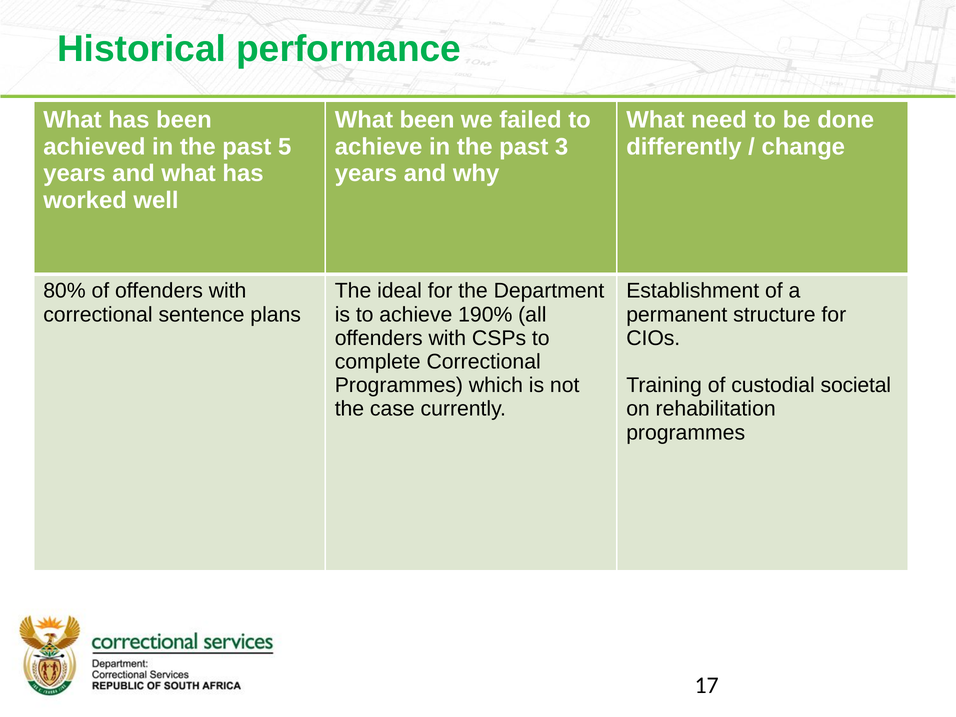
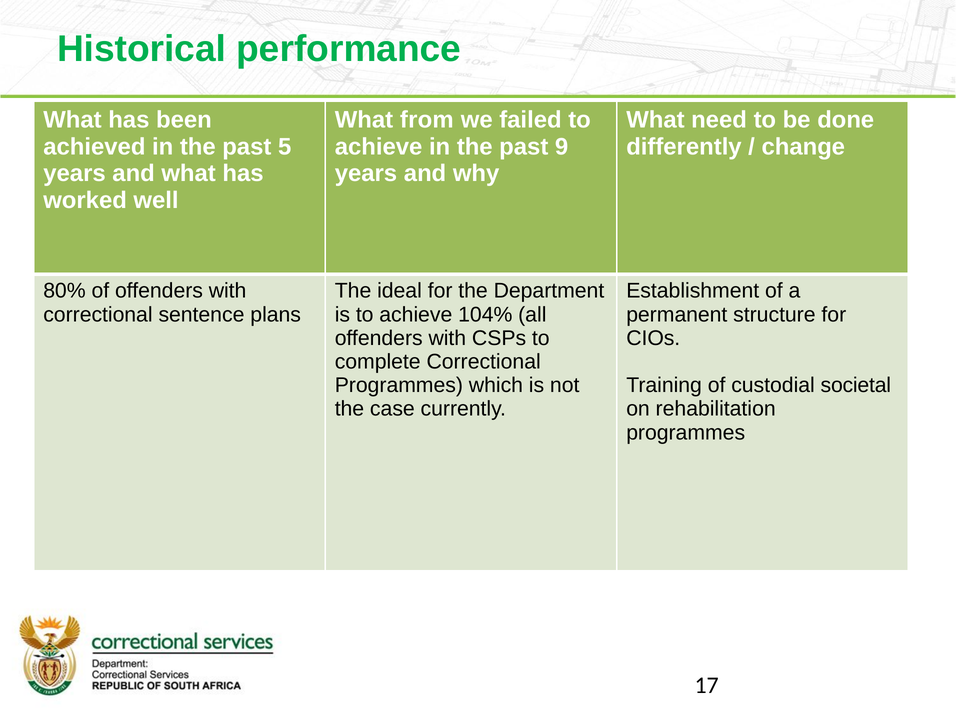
What been: been -> from (427, 120)
3: 3 -> 9 (562, 147)
190%: 190% -> 104% (485, 315)
